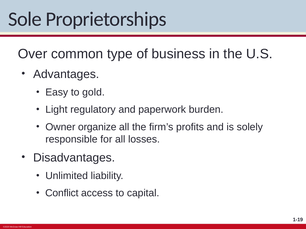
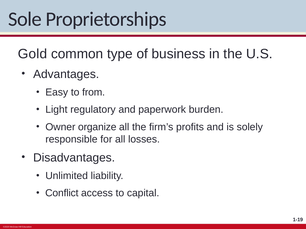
Over: Over -> Gold (33, 54)
gold: gold -> from (94, 93)
